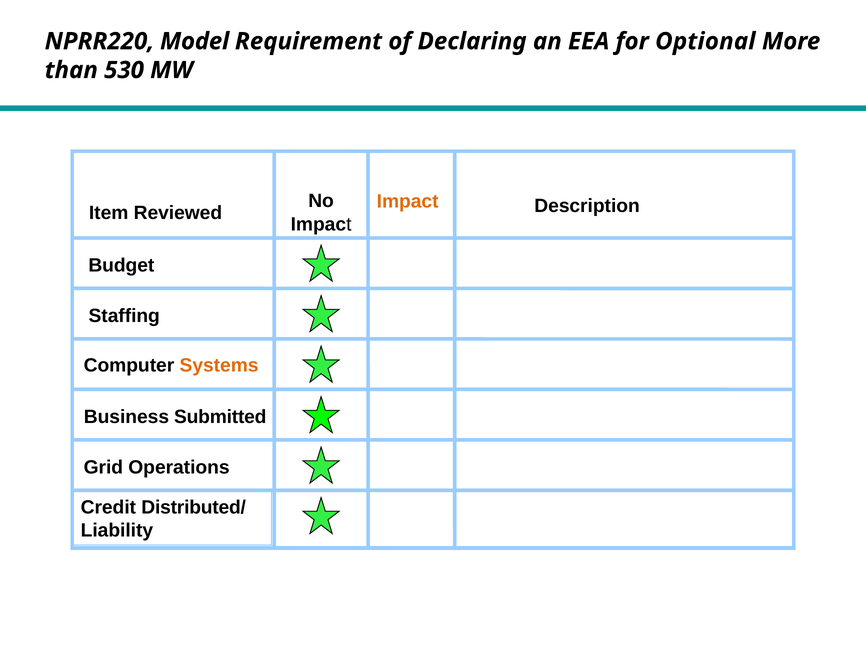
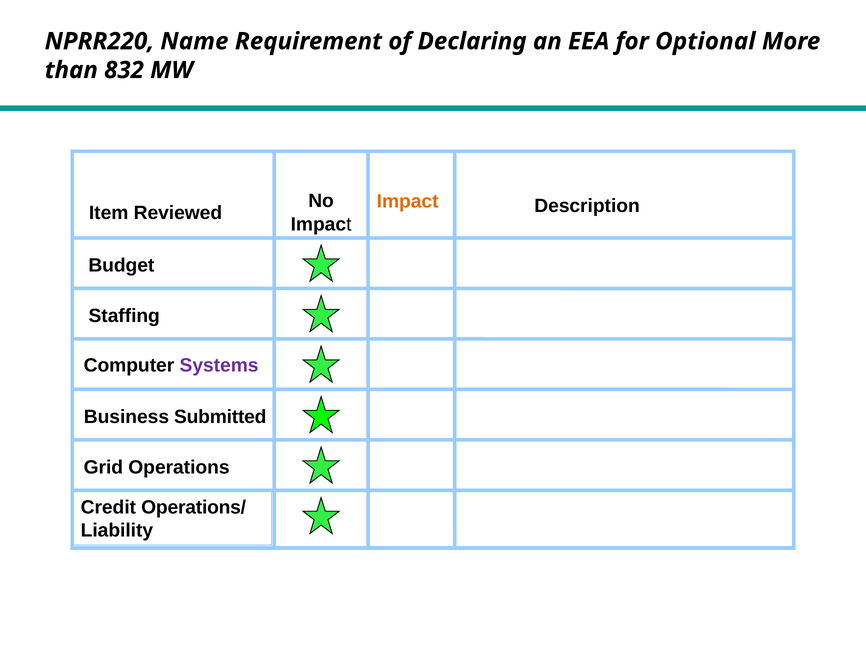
Model: Model -> Name (194, 41)
530: 530 -> 832 (124, 70)
Systems colour: orange -> purple (219, 366)
Distributed/: Distributed/ -> Operations/ (194, 508)
